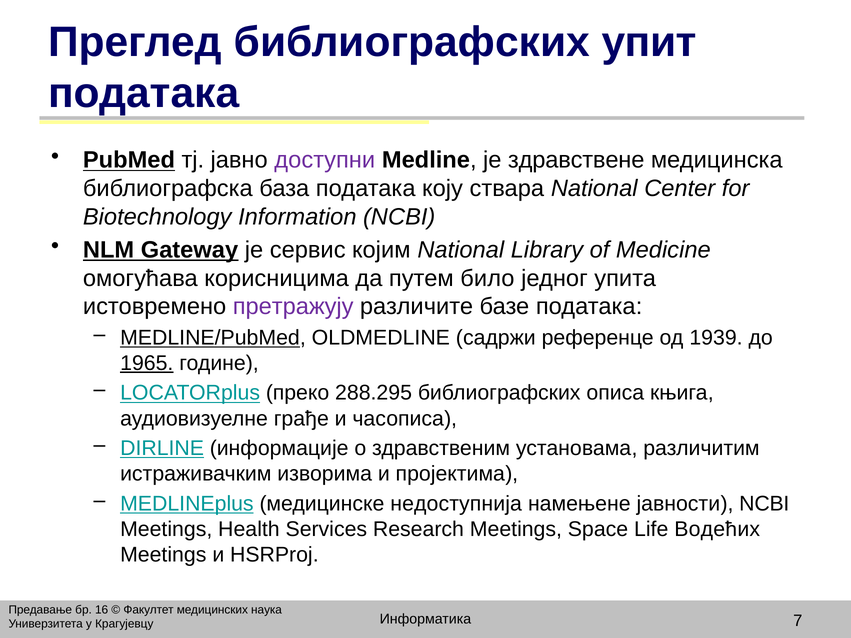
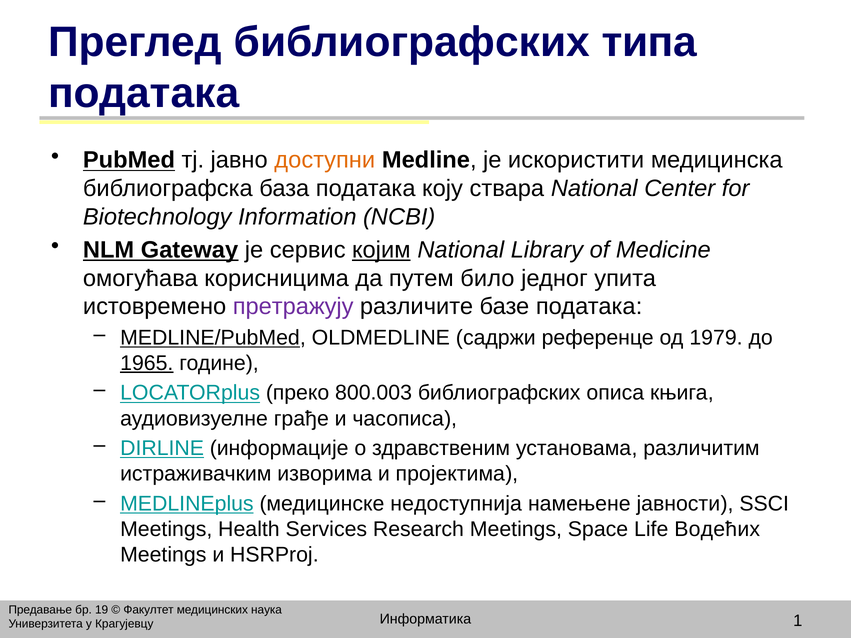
упит: упит -> типа (649, 42)
доступни colour: purple -> orange (325, 160)
здравствене: здравствене -> искористити (576, 160)
којим underline: none -> present (381, 250)
1939: 1939 -> 1979 (716, 338)
288.295: 288.295 -> 800.003 (374, 393)
јавности NCBI: NCBI -> SSCI (764, 504)
16: 16 -> 19 (102, 610)
7: 7 -> 1 (798, 621)
